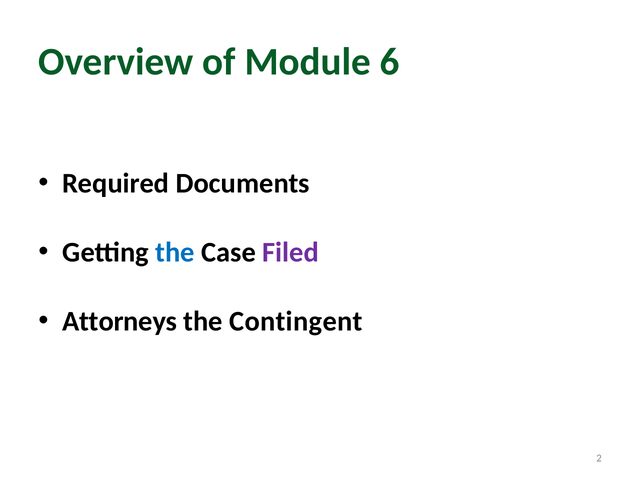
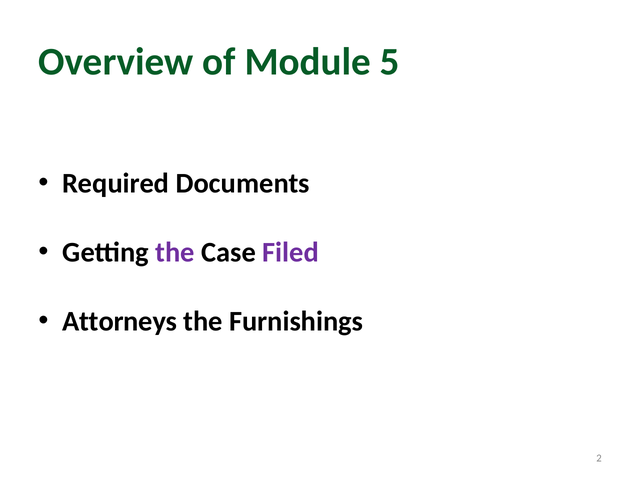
6: 6 -> 5 (390, 62)
the colour: blue -> purple (175, 252)
Contingent: Contingent -> Furnishings (296, 321)
